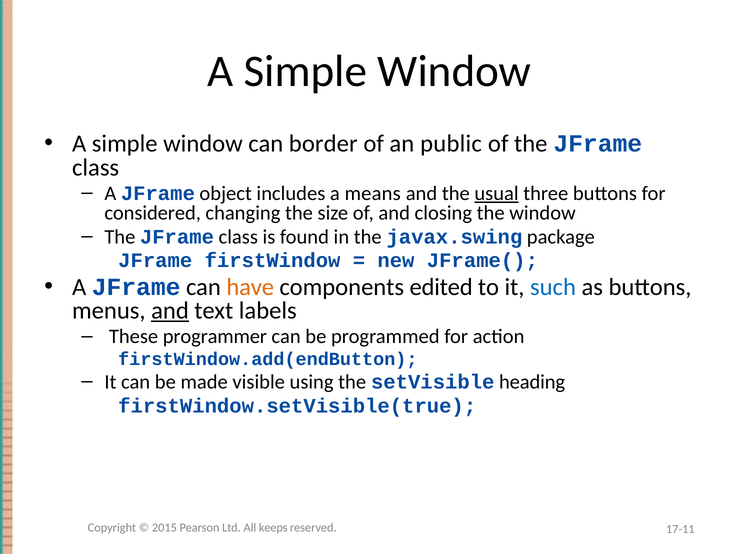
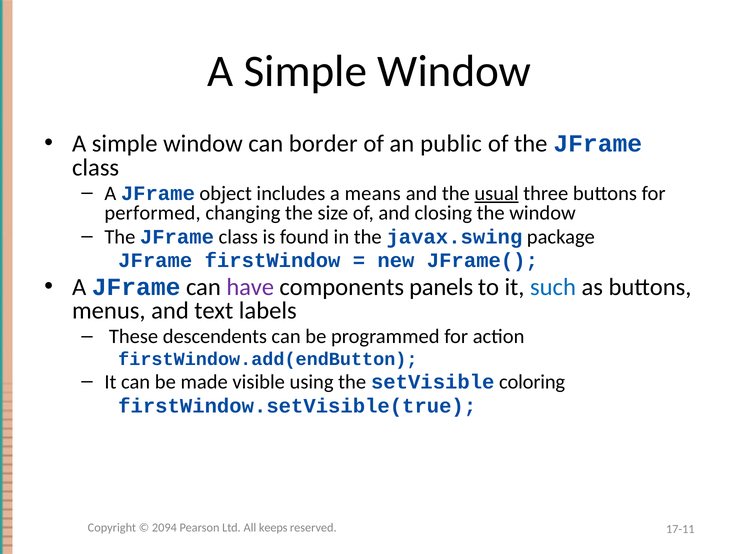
considered: considered -> performed (153, 213)
have colour: orange -> purple (250, 287)
edited: edited -> panels (441, 287)
and underline: present -> none (170, 311)
programmer: programmer -> descendents (215, 337)
heading: heading -> coloring (532, 382)
2015: 2015 -> 2094 (164, 528)
